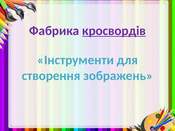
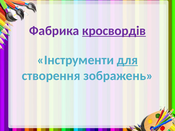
для underline: none -> present (127, 60)
